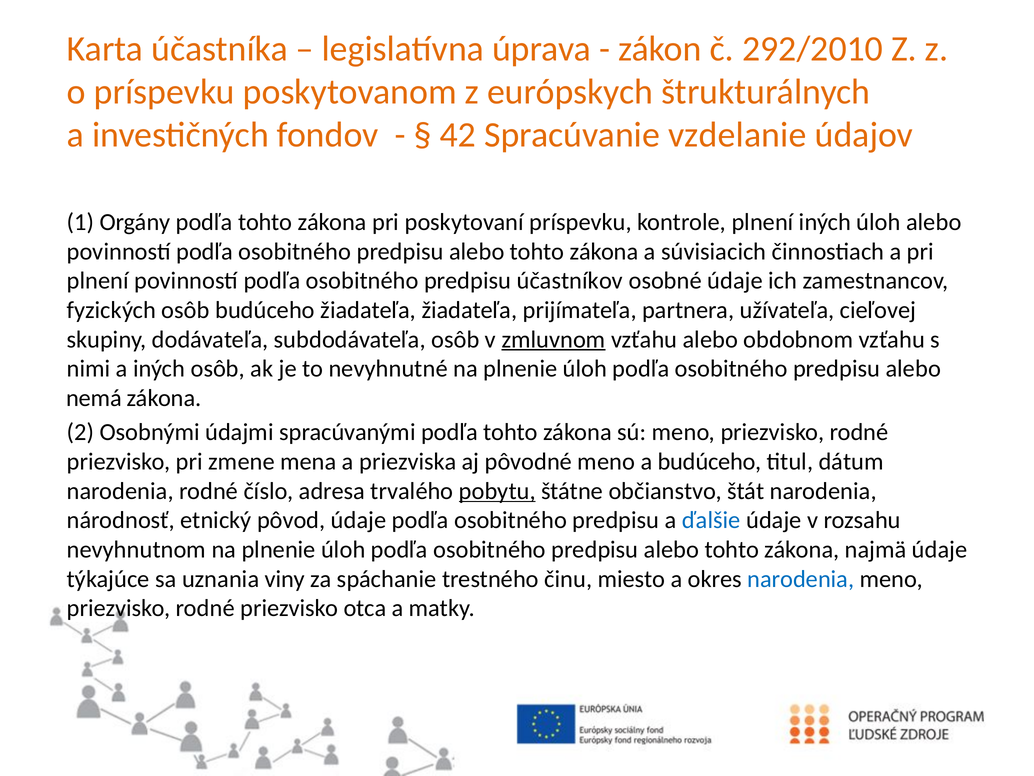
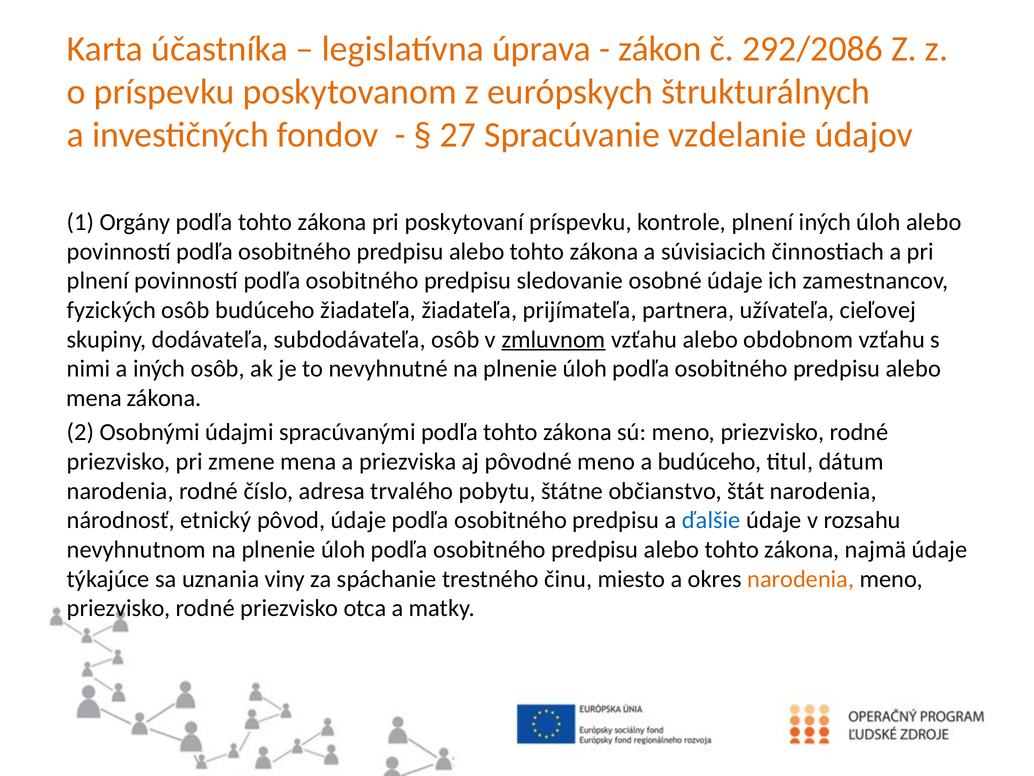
292/2010: 292/2010 -> 292/2086 (813, 49)
42: 42 -> 27 (458, 135)
účastníkov: účastníkov -> sledovanie (570, 281)
nemá: nemá -> mena (94, 398)
pobytu underline: present -> none (497, 491)
narodenia colour: blue -> orange (801, 579)
